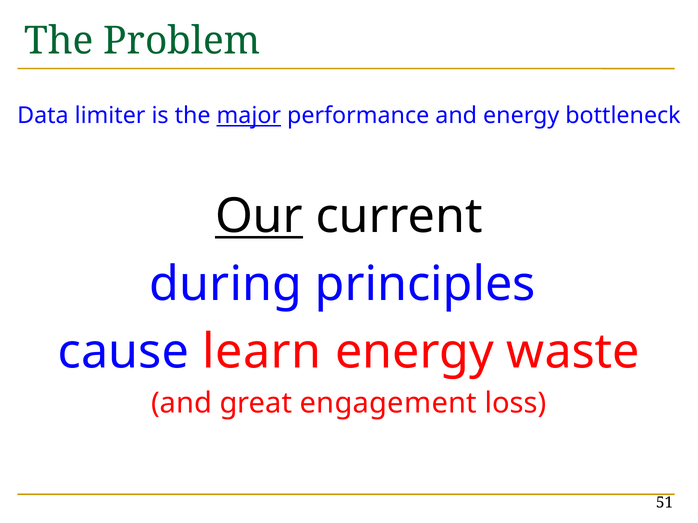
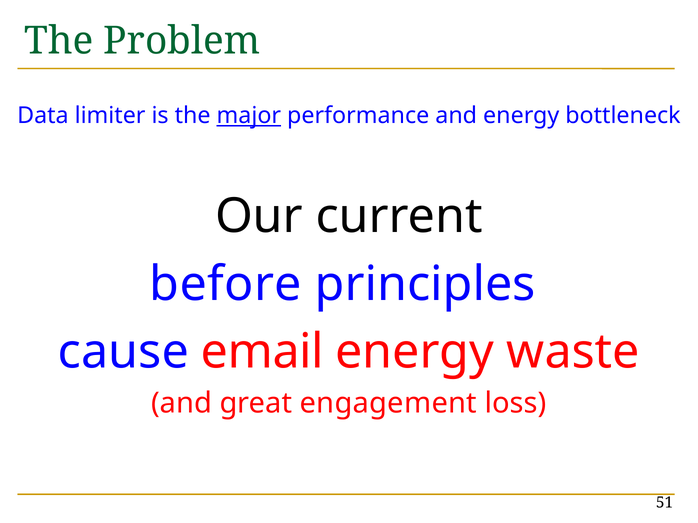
Our underline: present -> none (259, 217)
during: during -> before (226, 284)
learn: learn -> email (262, 352)
